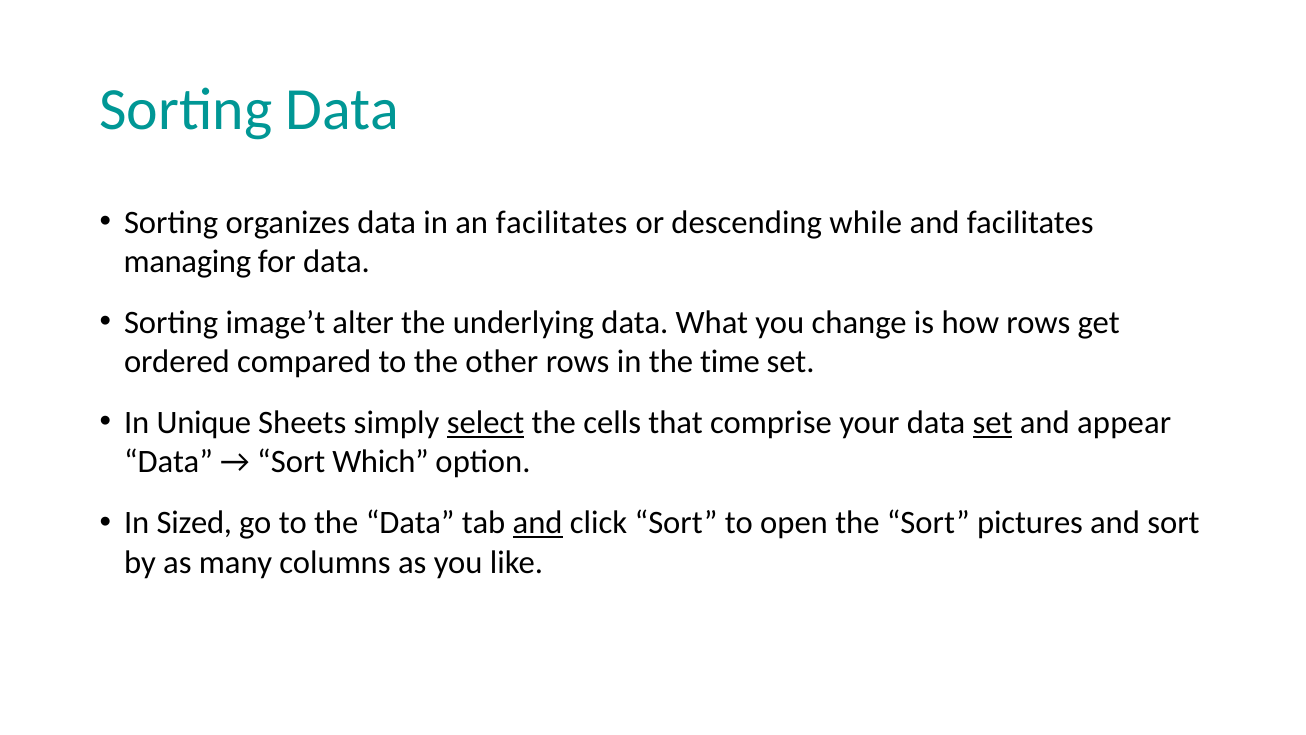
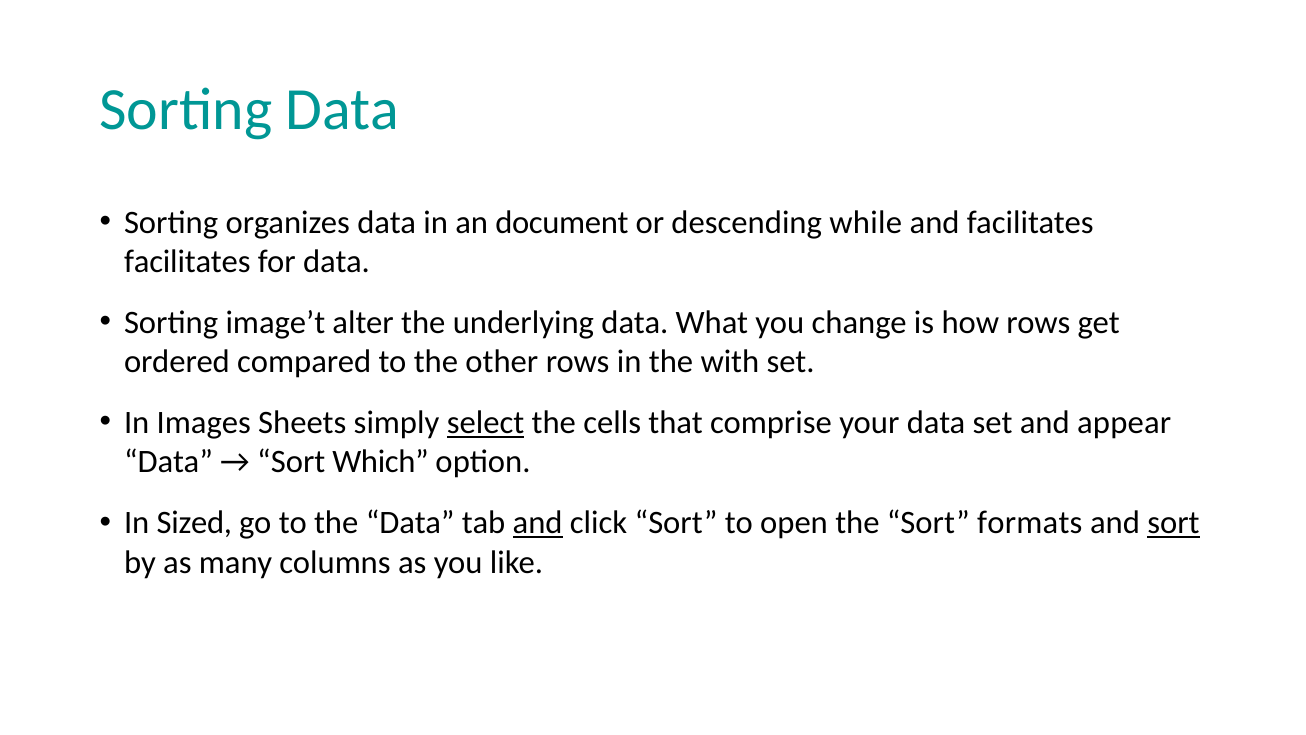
an facilitates: facilitates -> document (562, 222)
managing: managing -> facilitates (187, 262)
time: time -> with (730, 362)
Unique: Unique -> Images (204, 423)
set underline: present -> none (993, 423)
pictures: pictures -> formats (1030, 523)
sort underline: none -> present (1173, 523)
